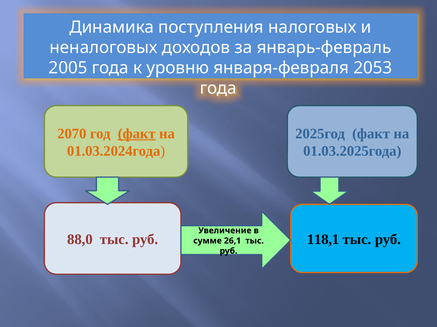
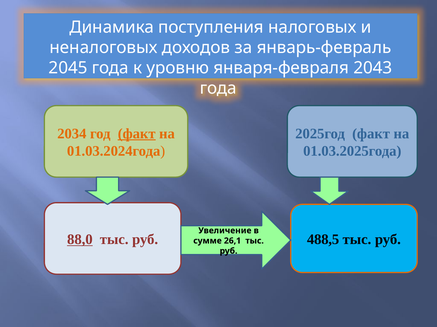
2005: 2005 -> 2045 (68, 68)
2053: 2053 -> 2043 (373, 68)
2070: 2070 -> 2034 (72, 134)
88,0 underline: none -> present (80, 240)
118,1: 118,1 -> 488,5 (323, 240)
